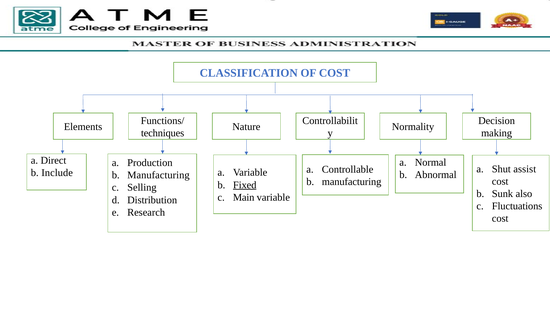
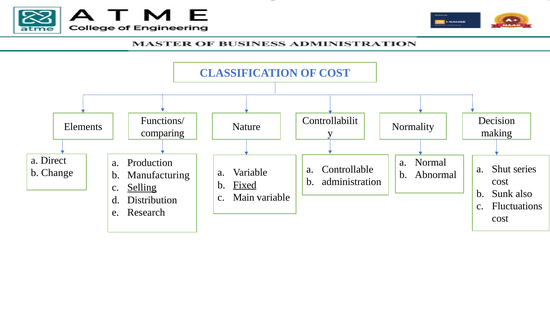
techniques: techniques -> comparing (163, 133)
assist: assist -> series (525, 169)
Include: Include -> Change (57, 172)
manufacturing: manufacturing -> administration (352, 181)
Selling underline: none -> present (142, 187)
